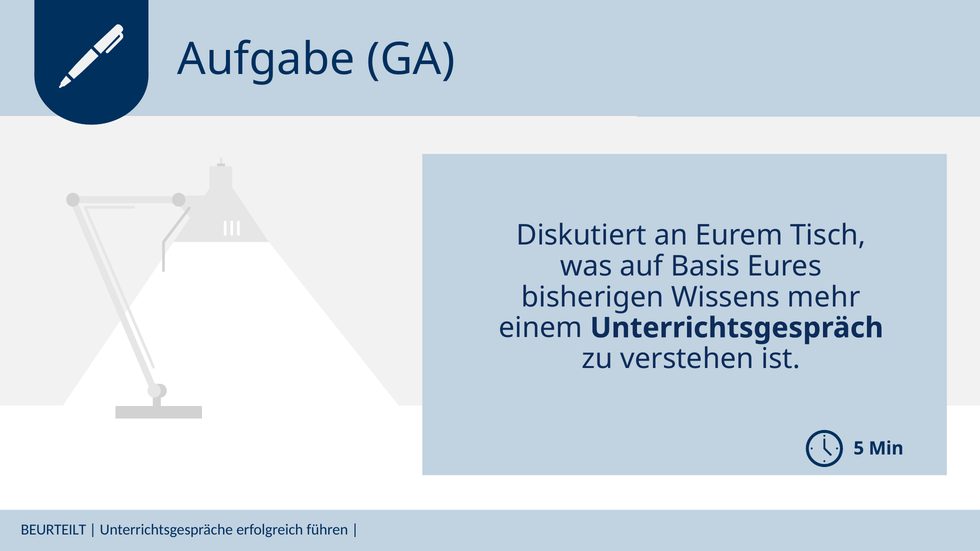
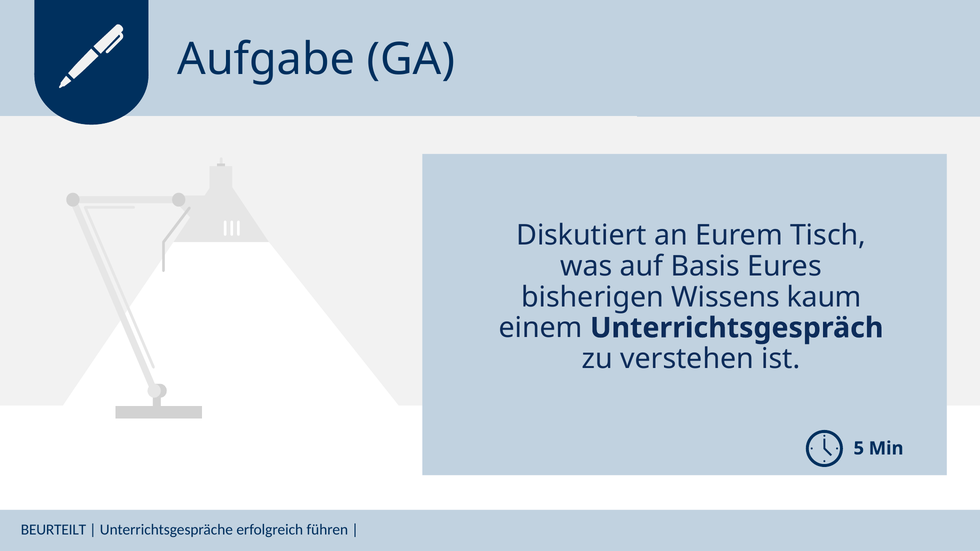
mehr: mehr -> kaum (824, 297)
